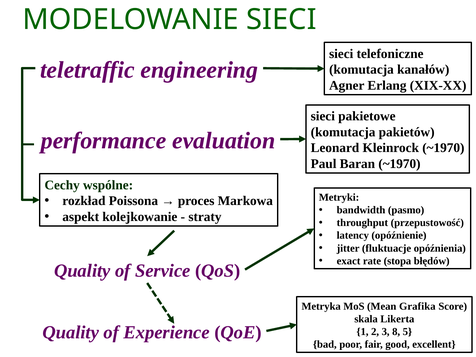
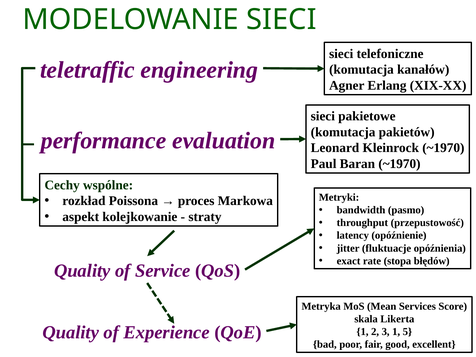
Grafika: Grafika -> Services (417, 306)
3 8: 8 -> 1 (396, 332)
